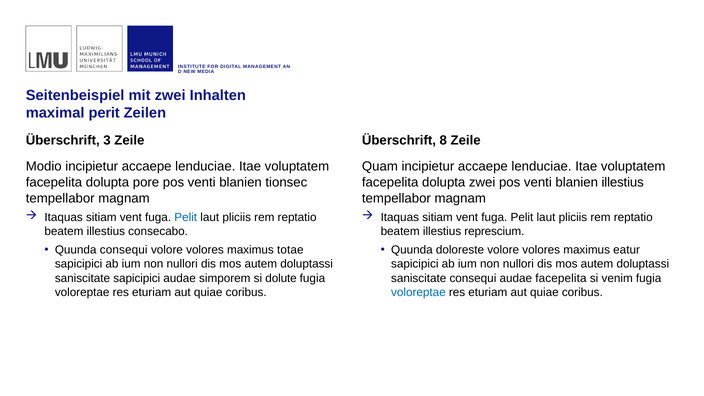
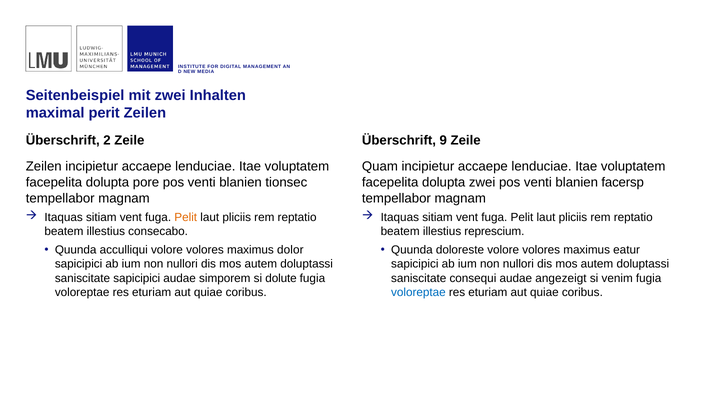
3: 3 -> 2 (107, 140)
8: 8 -> 9 (443, 140)
Modio: Modio -> Zeilen (44, 167)
blanien illestius: illestius -> facersp (623, 182)
Pelit colour: blue -> orange (186, 217)
Quunda consequi: consequi -> acculliqui (124, 250)
totae: totae -> dolor (290, 250)
audae facepelita: facepelita -> angezeigt (561, 278)
